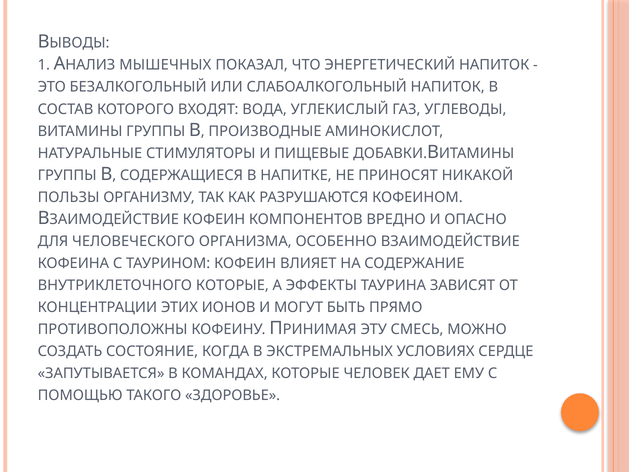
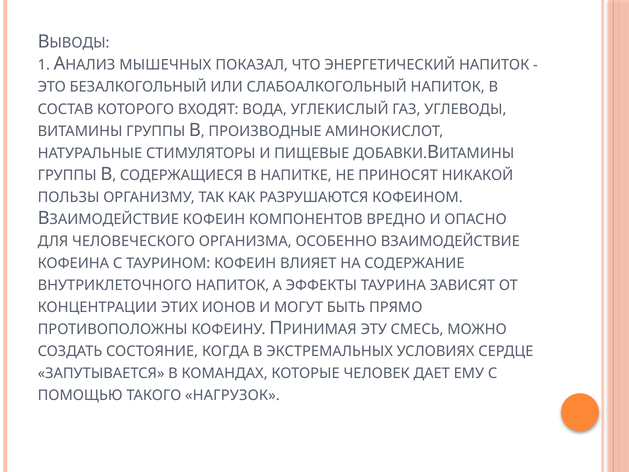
ВНУТРИКЛЕТОЧНОГО КОТОРЫЕ: КОТОРЫЕ -> НАПИТОК (232, 285)
ЗДОРОВЬЕ: ЗДОРОВЬЕ -> НАГРУЗОК (232, 395)
